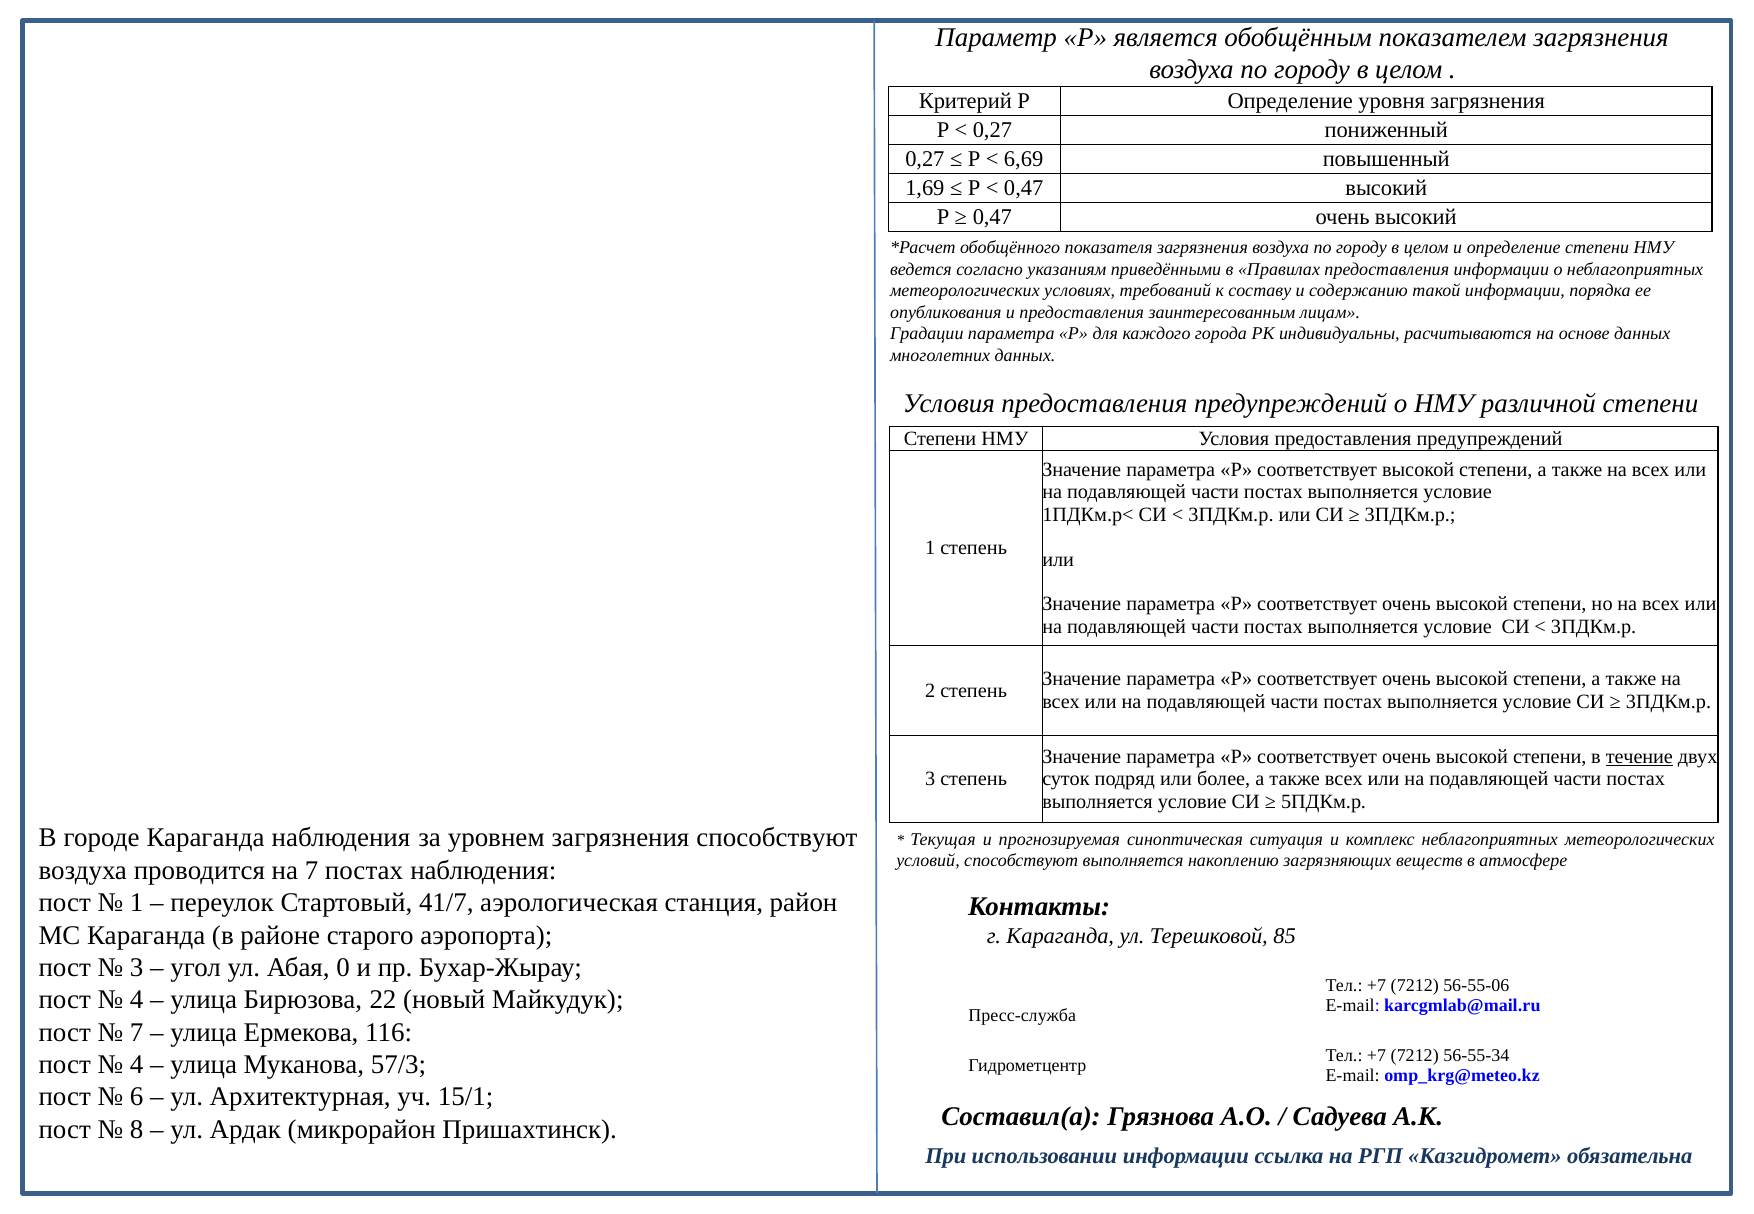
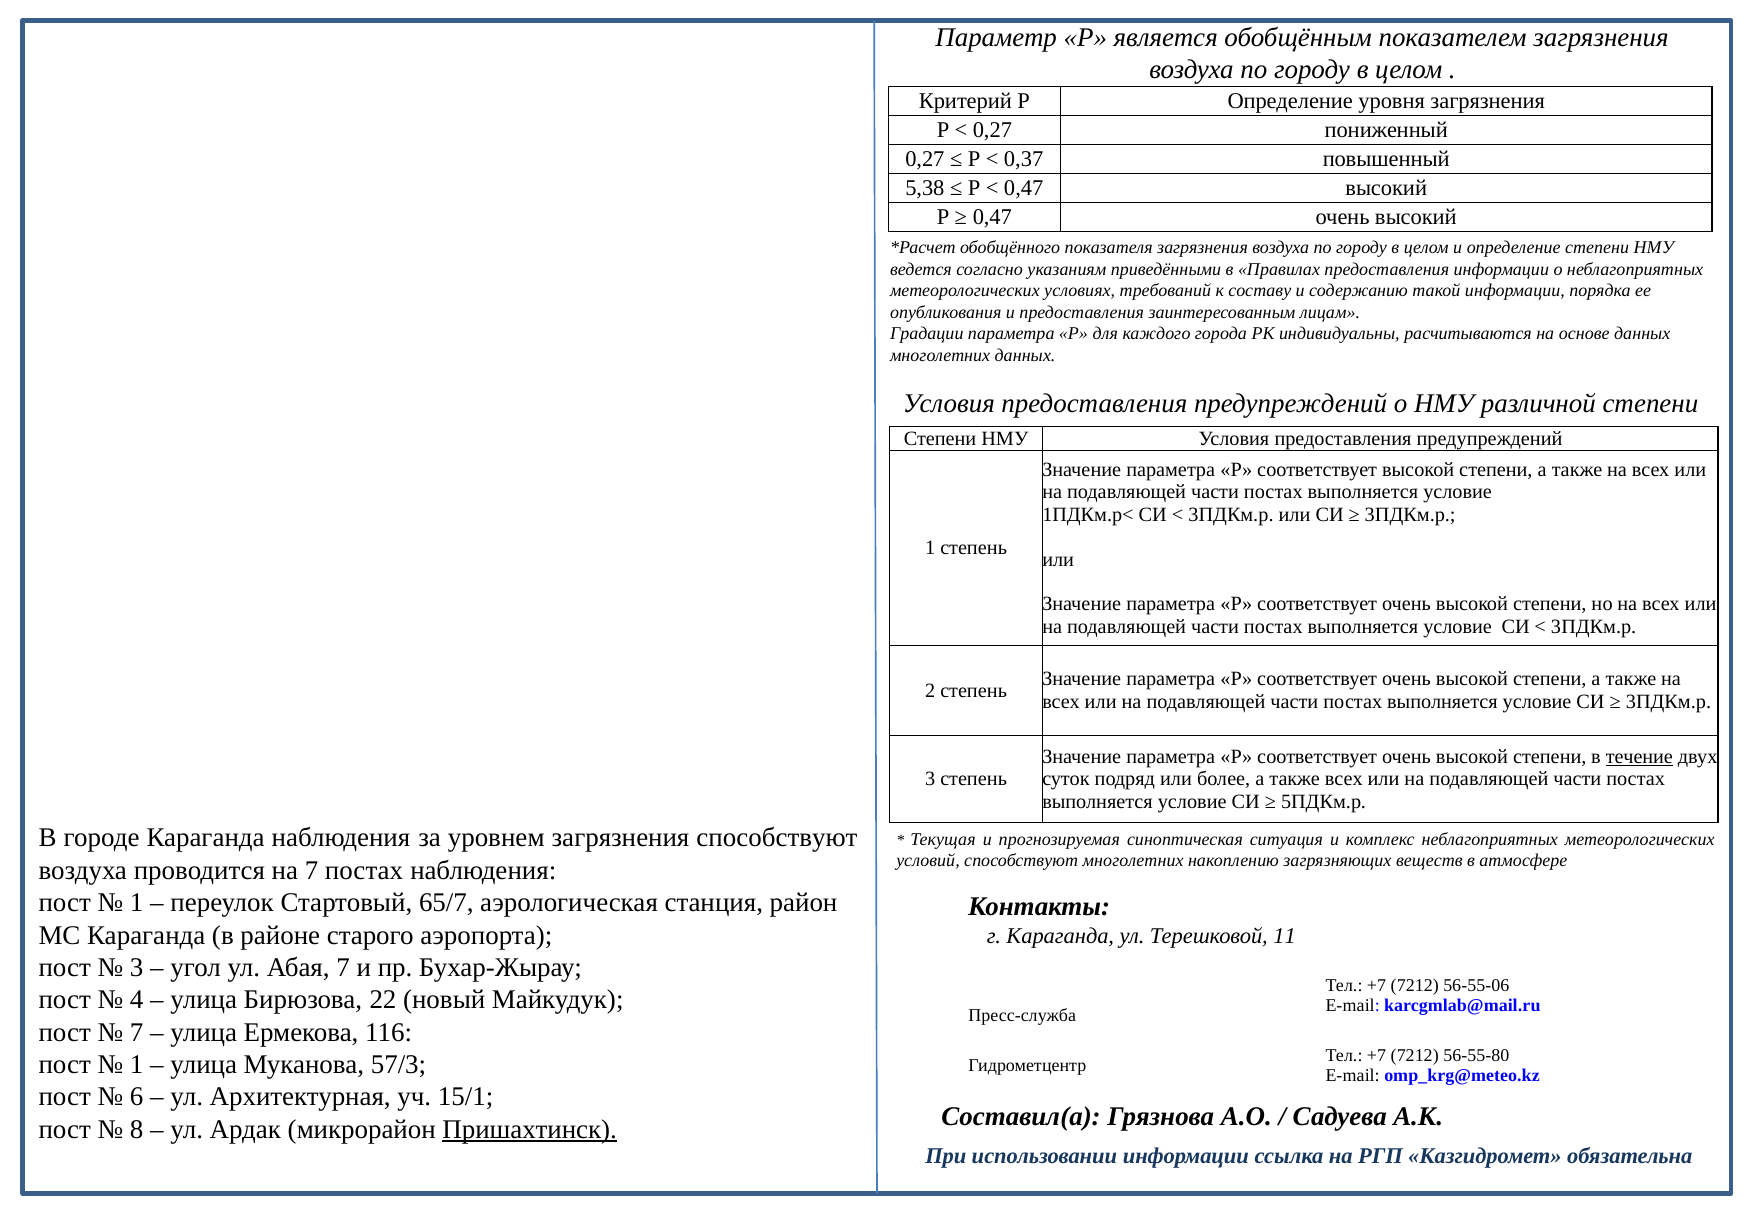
6,69: 6,69 -> 0,37 (1024, 159)
1,69: 1,69 -> 5,38 (925, 188)
способствуют выполняется: выполняется -> многолетних (1133, 861)
41/7: 41/7 -> 65/7 (446, 903)
85: 85 -> 11 (1285, 936)
Абая 0: 0 -> 7 (343, 968)
56-55-34: 56-55-34 -> 56-55-80 (1476, 1056)
4: 4 -> 1 (137, 1065)
Пришахтинск underline: none -> present (530, 1130)
